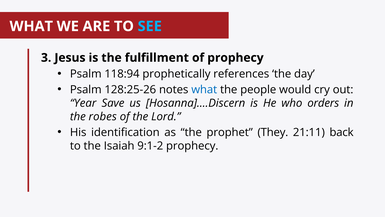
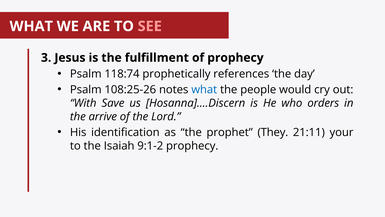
SEE colour: light blue -> pink (150, 26)
118:94: 118:94 -> 118:74 (122, 74)
128:25-26: 128:25-26 -> 108:25-26 (130, 90)
Year: Year -> With (83, 103)
robes: robes -> arrive (103, 117)
back: back -> your (342, 132)
